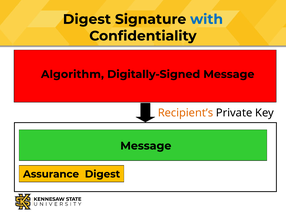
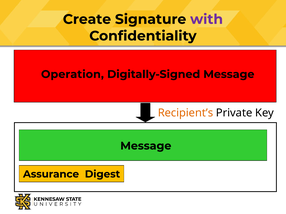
Digest: Digest -> Create (87, 19)
with colour: blue -> purple (207, 19)
Algorithm: Algorithm -> Operation (72, 74)
